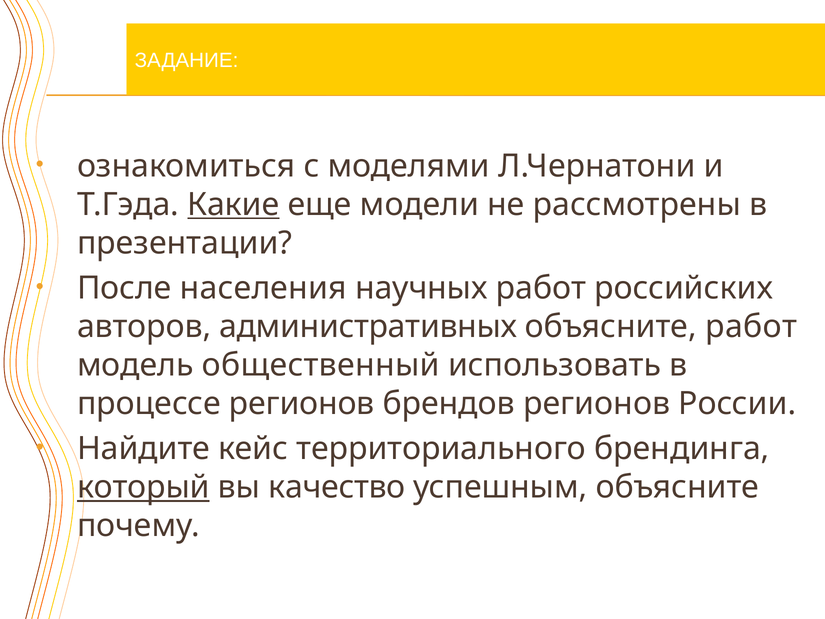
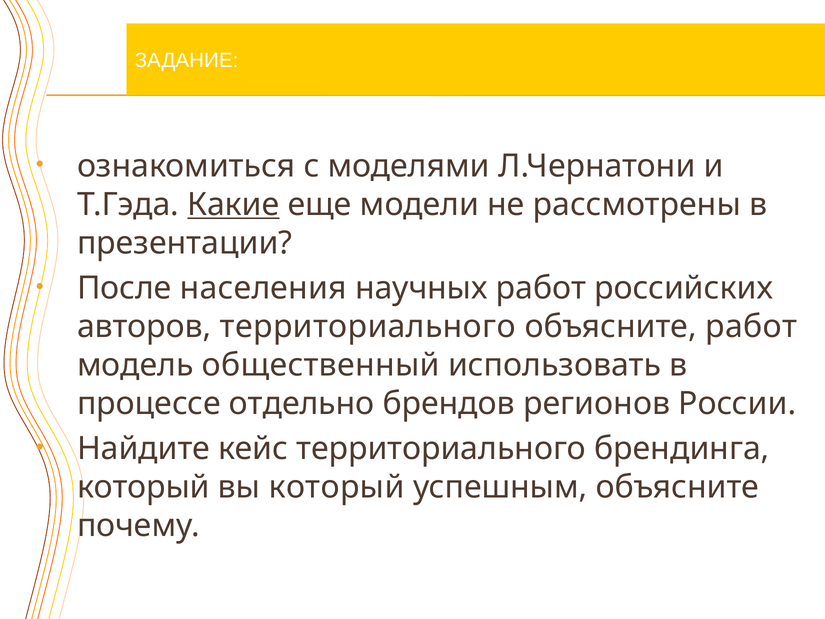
авторов административных: административных -> территориального (368, 326)
процессе регионов: регионов -> отдельно (302, 403)
который underline: present -> none (143, 487)
вы качество: качество -> который (337, 487)
